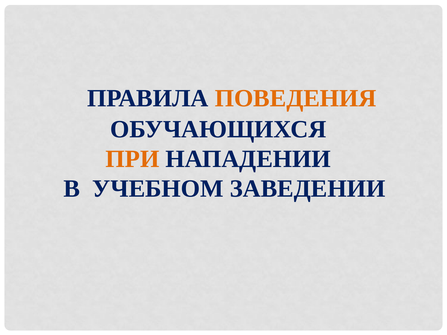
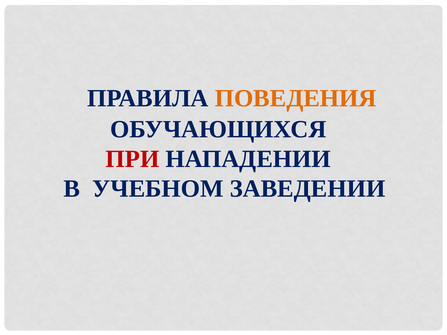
ПРИ colour: orange -> red (132, 159)
